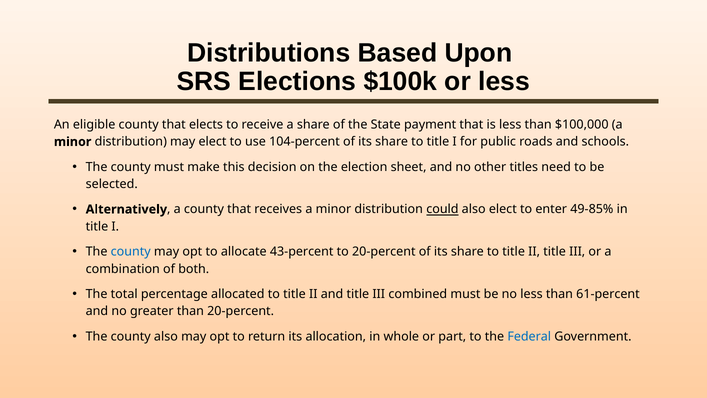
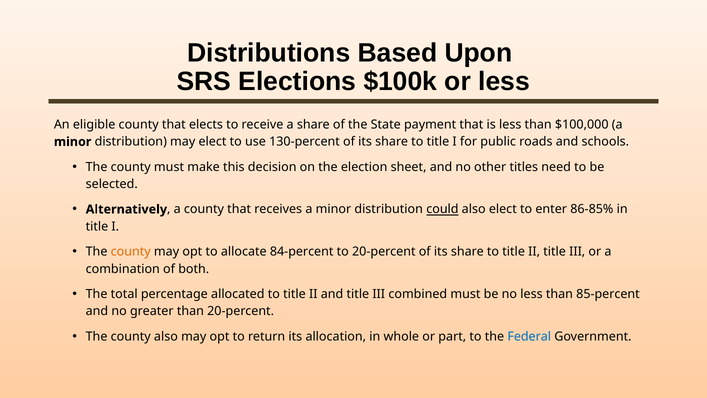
104-percent: 104-percent -> 130-percent (305, 142)
49-85%: 49-85% -> 86-85% (592, 209)
county colour: blue -> orange (131, 252)
43-percent: 43-percent -> 84-percent (302, 252)
61-percent: 61-percent -> 85-percent (608, 294)
